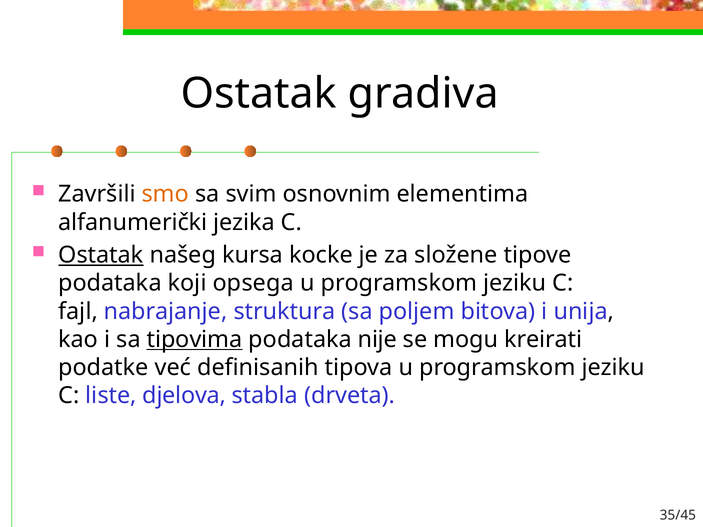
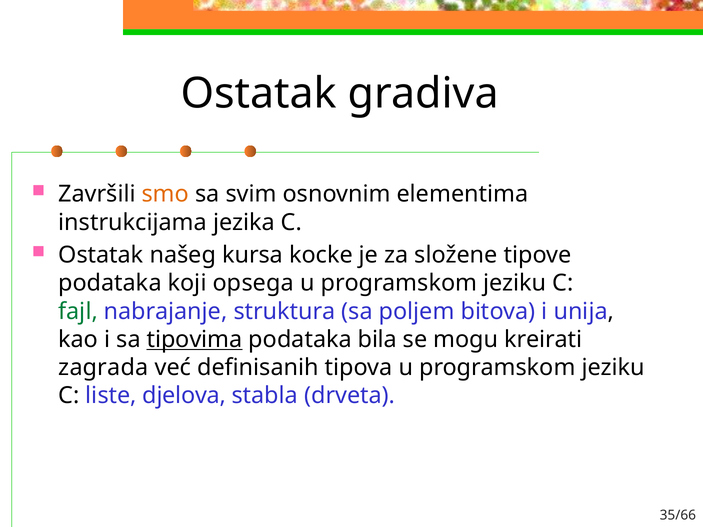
alfanumerički: alfanumerički -> instrukcijama (133, 222)
Ostatak underline: present -> none (101, 255)
fajl colour: black -> green (78, 311)
nije: nije -> bila (377, 340)
podatke: podatke -> zagrada (103, 368)
35/45: 35/45 -> 35/66 (678, 515)
